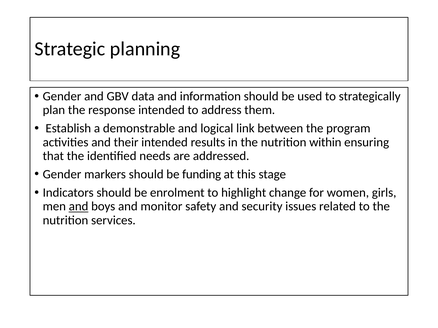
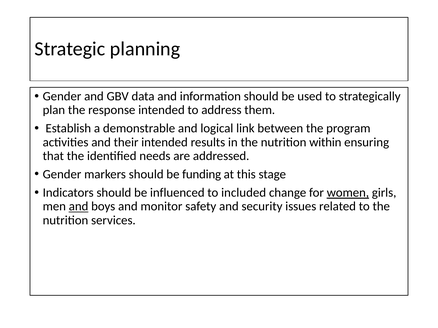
enrolment: enrolment -> influenced (177, 193)
highlight: highlight -> included (244, 193)
women underline: none -> present (348, 193)
